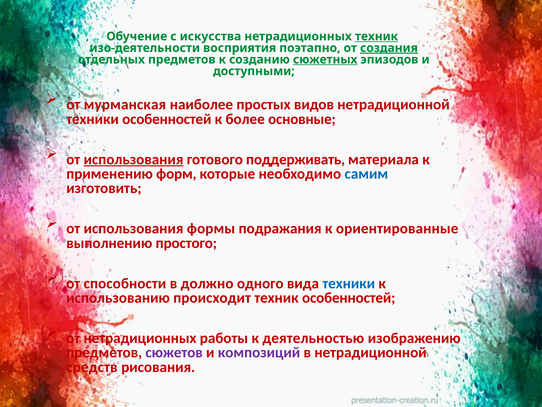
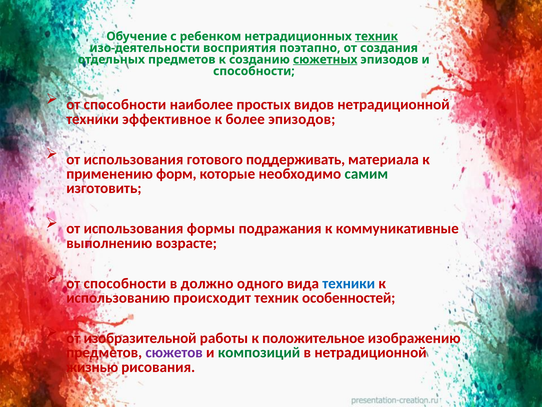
искусства: искусства -> ребенком (210, 36)
создания underline: present -> none (389, 48)
доступными: доступными -> способности (254, 71)
мурманская: мурманская -> способности (125, 104)
техники особенностей: особенностей -> эффективное (167, 119)
более основные: основные -> эпизодов (302, 119)
использования underline: present -> none (133, 159)
самим colour: blue -> green (366, 174)
ориентированные: ориентированные -> коммуникативные (397, 228)
простого: простого -> возрасте (186, 243)
от нетрадиционных: нетрадиционных -> изобразительной (140, 338)
деятельностью: деятельностью -> положительное (313, 338)
композиций colour: purple -> green (259, 352)
средств: средств -> жизнью (92, 367)
